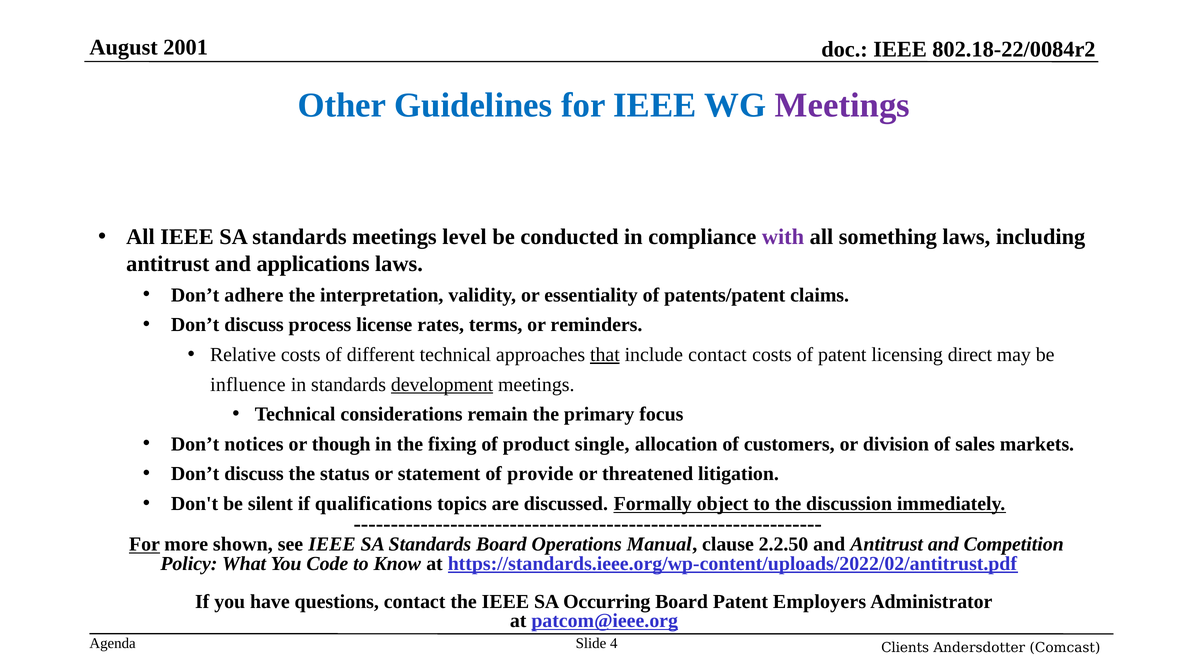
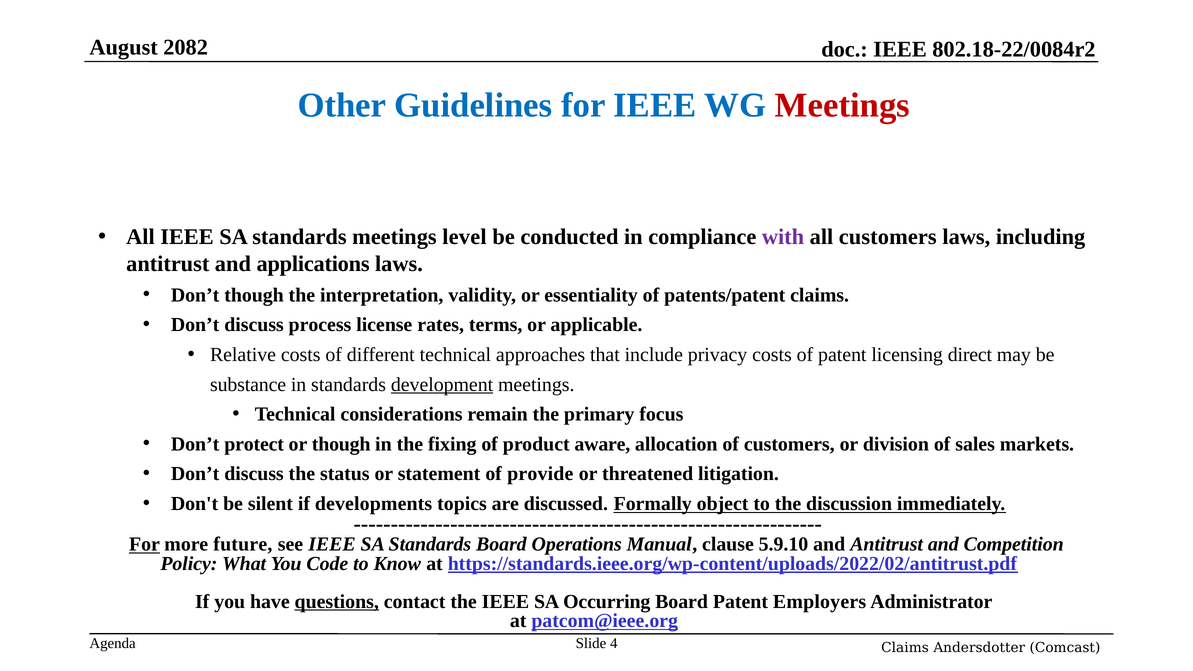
2001: 2001 -> 2082 (186, 48)
Meetings colour: purple -> red (842, 105)
all something: something -> customers (888, 237)
Don’t adhere: adhere -> though (254, 295)
reminders: reminders -> applicable (596, 325)
that underline: present -> none (605, 355)
include contact: contact -> privacy (718, 355)
influence: influence -> substance (248, 384)
notices: notices -> protect (254, 444)
single: single -> aware (602, 444)
qualifications: qualifications -> developments (374, 504)
shown: shown -> future (243, 544)
2.2.50: 2.2.50 -> 5.9.10 (783, 544)
questions underline: none -> present (337, 602)
Clients: Clients -> Claims (905, 648)
